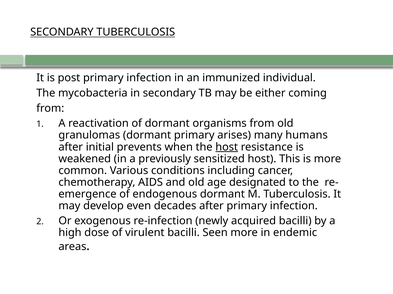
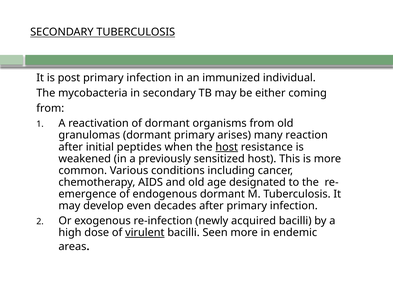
humans: humans -> reaction (307, 135)
prevents: prevents -> peptides (139, 147)
virulent underline: none -> present (145, 233)
